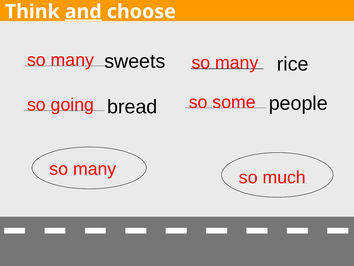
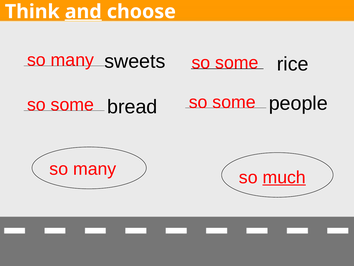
many: many -> some (237, 63)
going: going -> some (72, 105)
much underline: none -> present (284, 177)
